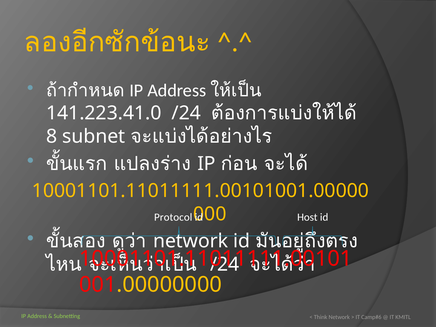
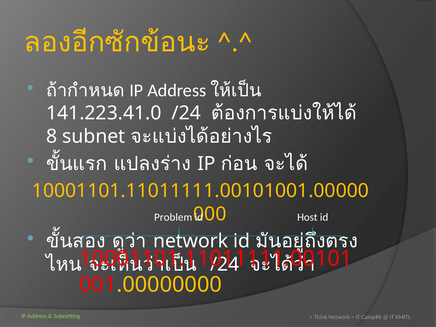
Protocol: Protocol -> Problem (173, 217)
